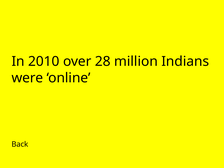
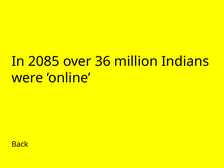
2010: 2010 -> 2085 (44, 61)
28: 28 -> 36 (103, 61)
